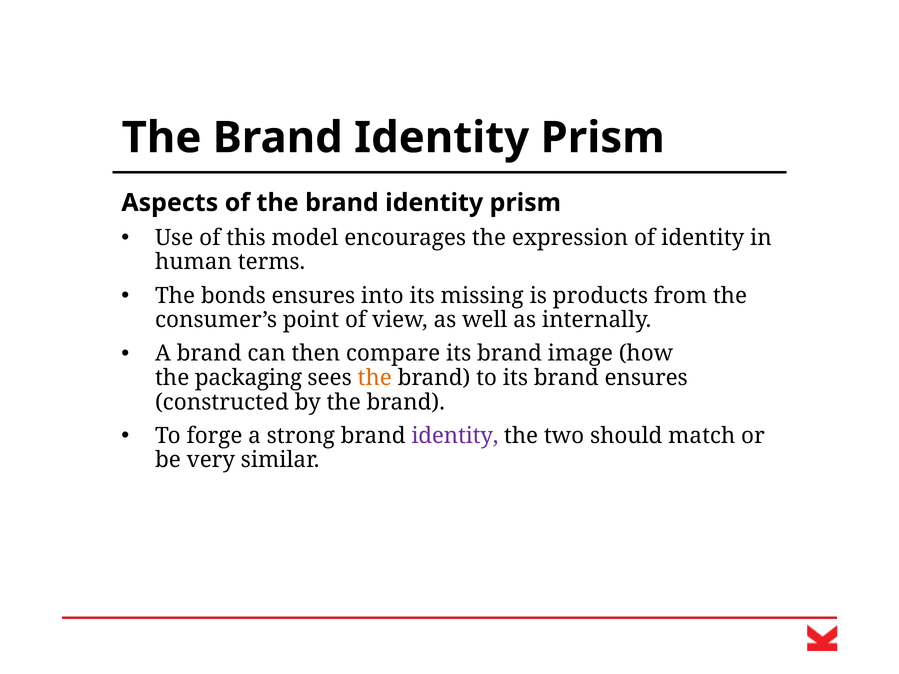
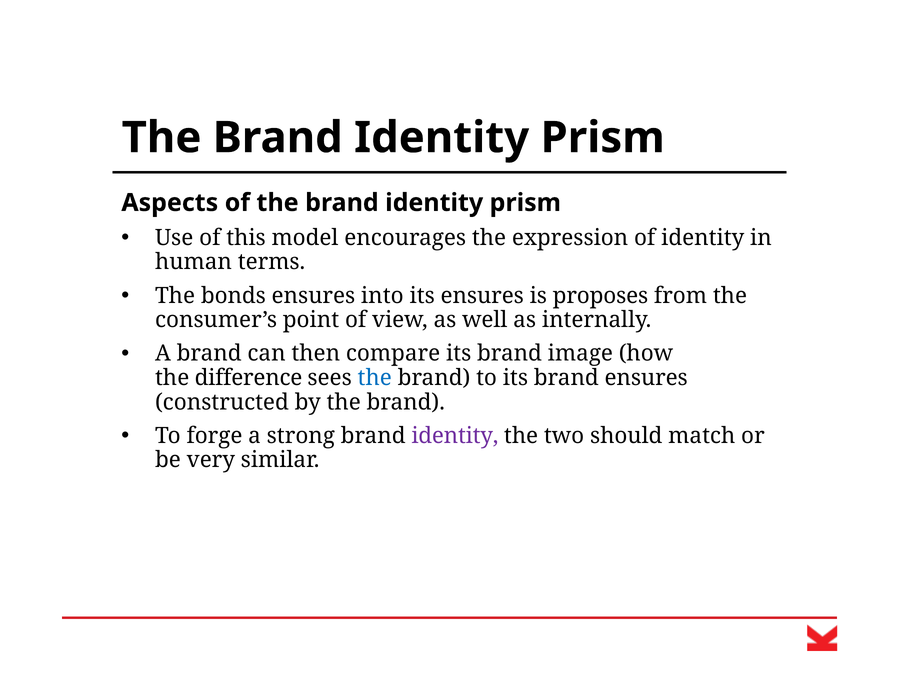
its missing: missing -> ensures (482, 296)
products: products -> proposes (600, 296)
packaging: packaging -> difference (249, 378)
the colour: orange -> blue (375, 378)
